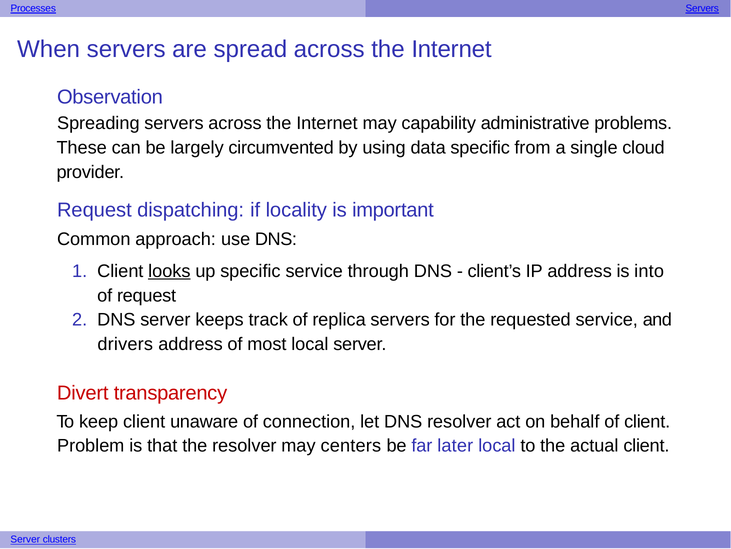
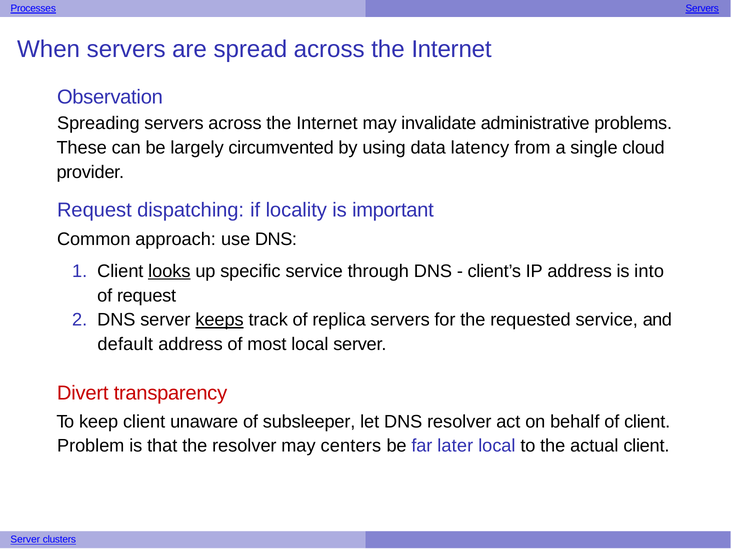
capability: capability -> invalidate (439, 123)
data specific: specific -> latency (480, 148)
keeps underline: none -> present (220, 320)
drivers: drivers -> default (125, 344)
connection: connection -> subsleeper (309, 422)
